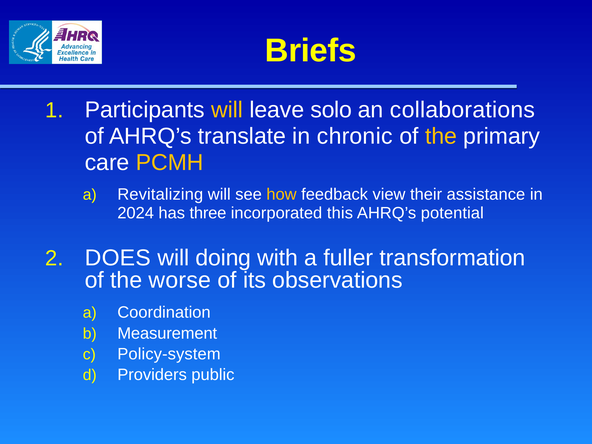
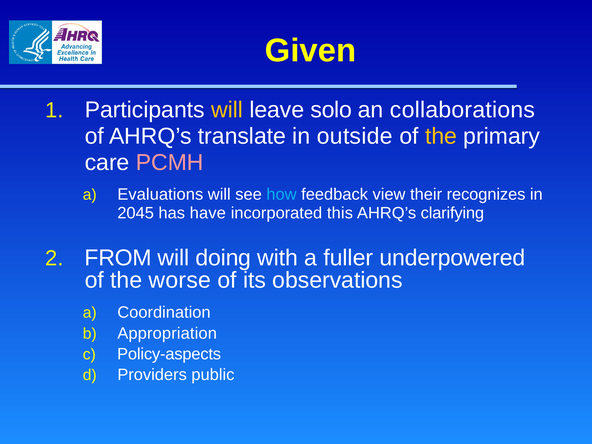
Briefs: Briefs -> Given (311, 51)
chronic: chronic -> outside (355, 136)
PCMH colour: yellow -> pink (170, 163)
Revitalizing: Revitalizing -> Evaluations (160, 194)
how colour: yellow -> light blue (281, 194)
assistance: assistance -> recognizes (486, 194)
2024: 2024 -> 2045 (136, 213)
three: three -> have (208, 213)
potential: potential -> clarifying (452, 213)
DOES: DOES -> FROM (118, 258)
transformation: transformation -> underpowered (452, 258)
Measurement: Measurement -> Appropriation (167, 333)
Policy-system: Policy-system -> Policy-aspects (169, 354)
